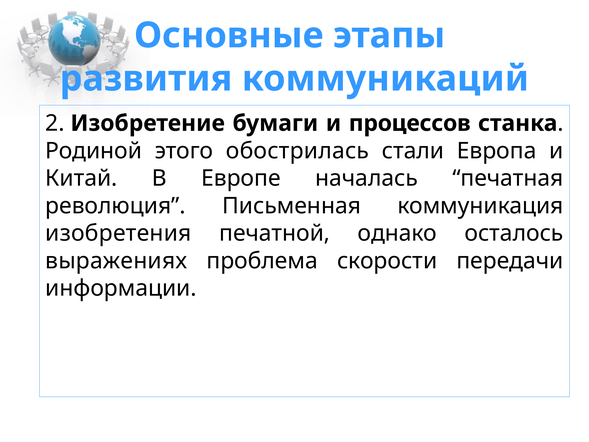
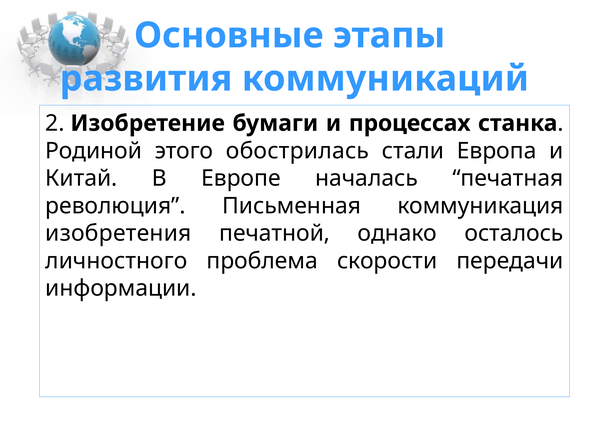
процессов: процессов -> процессах (410, 123)
выражениях: выражениях -> личностного (116, 261)
